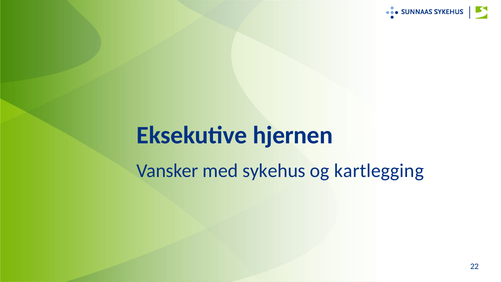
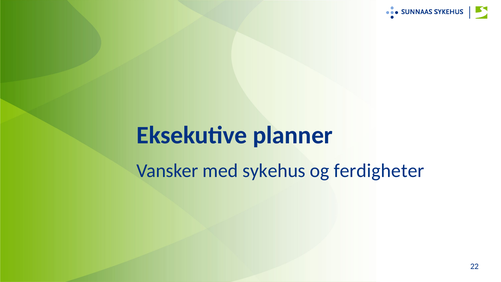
hjernen: hjernen -> planner (293, 135)
kartlegging: kartlegging -> ferdigheter (379, 171)
